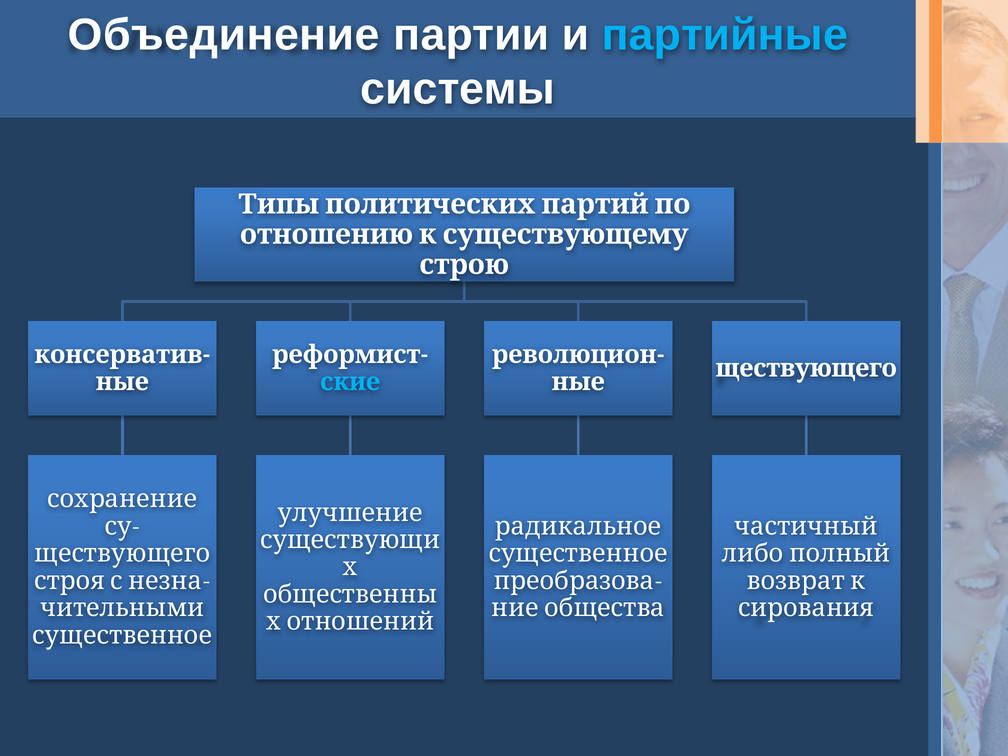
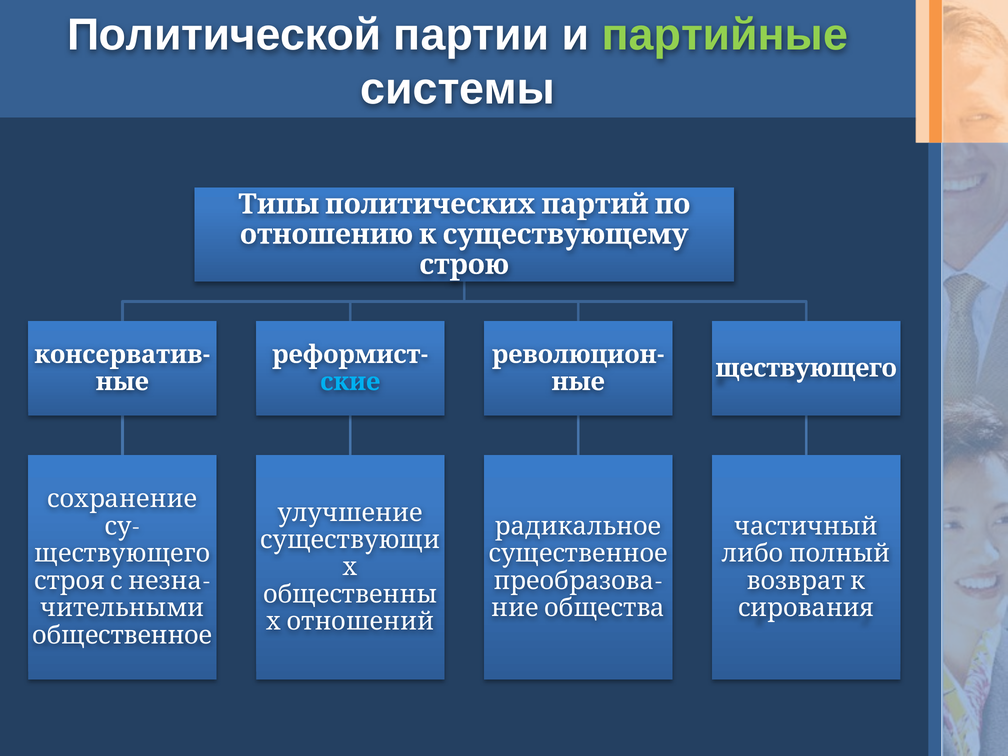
Объединение: Объединение -> Политической (224, 35)
партийные colour: light blue -> light green (725, 35)
существенное: существенное -> общественное (122, 635)
